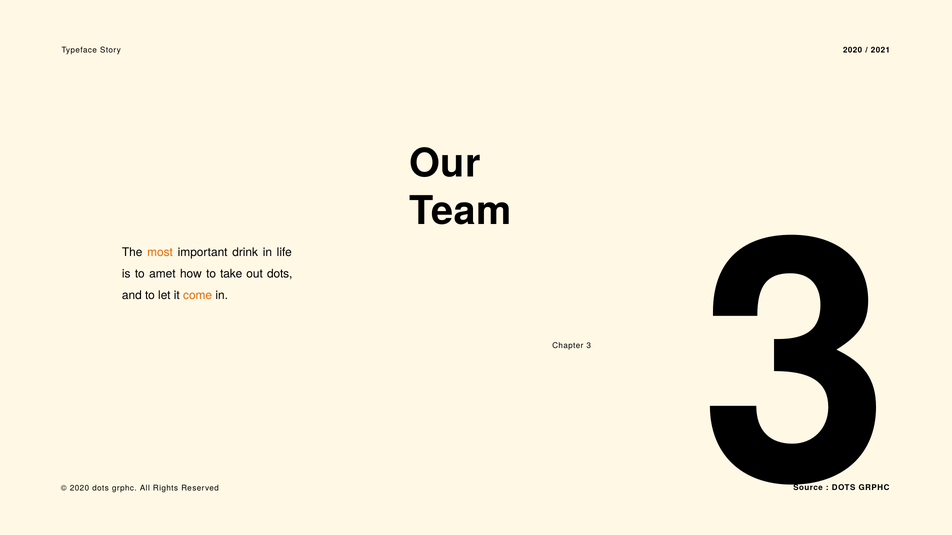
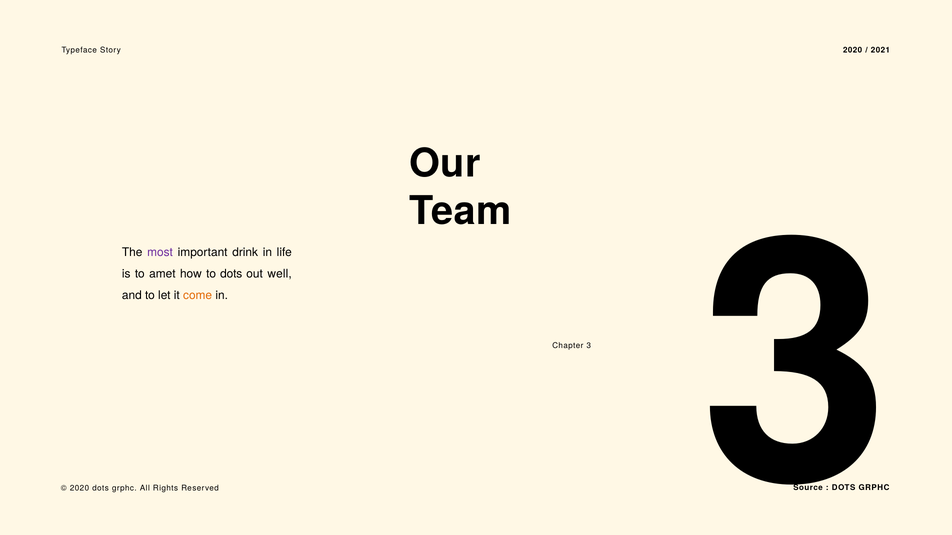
most colour: orange -> purple (160, 253)
to take: take -> dots (231, 274)
out dots: dots -> well (280, 274)
